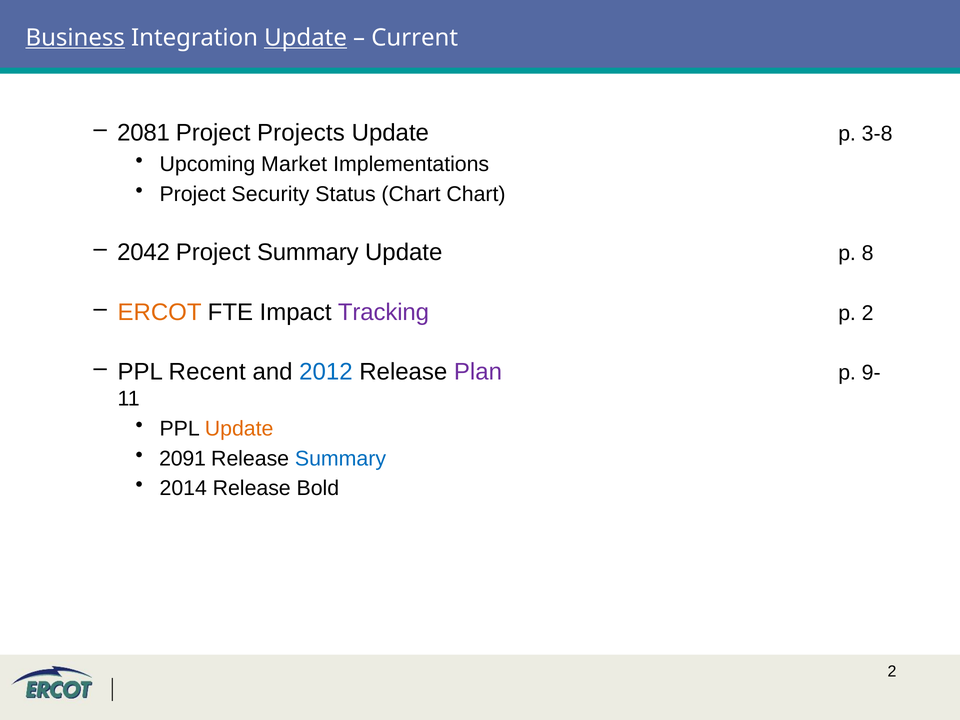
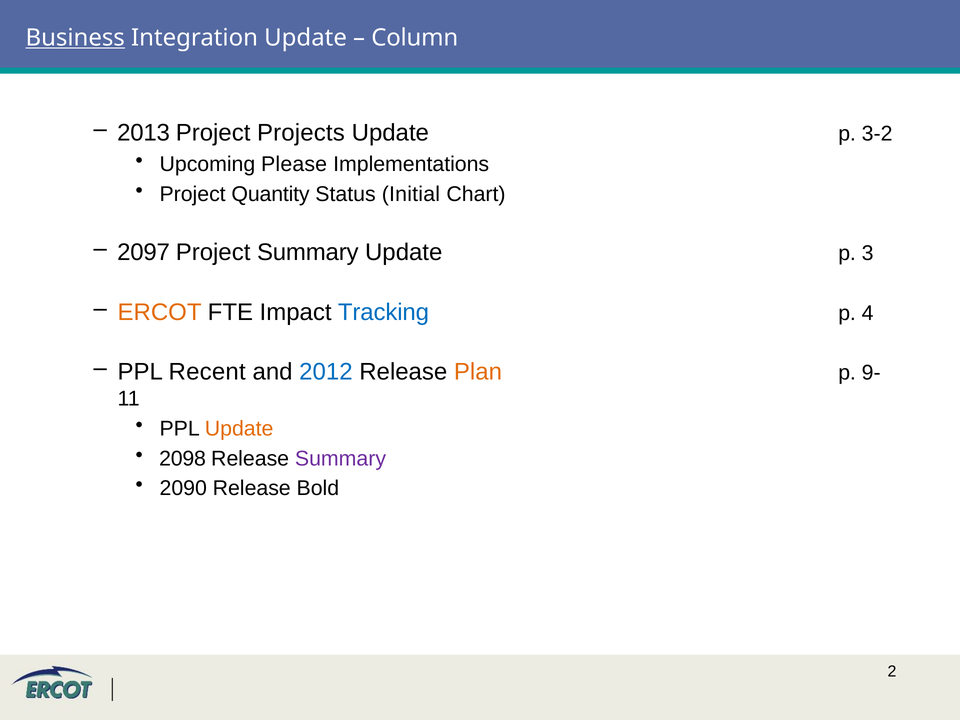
Update underline: present -> none (306, 38)
Current: Current -> Column (415, 38)
2081: 2081 -> 2013 (144, 133)
3-8: 3-8 -> 3-2 (877, 134)
Market: Market -> Please (294, 164)
Security: Security -> Quantity (271, 194)
Status Chart: Chart -> Initial (411, 194)
2042: 2042 -> 2097 (144, 252)
8: 8 -> 3 (868, 253)
Tracking colour: purple -> blue (383, 312)
p 2: 2 -> 4 (868, 313)
Plan colour: purple -> orange (478, 372)
2091: 2091 -> 2098 (183, 459)
Summary colour: blue -> purple (341, 459)
2014: 2014 -> 2090 (183, 488)
